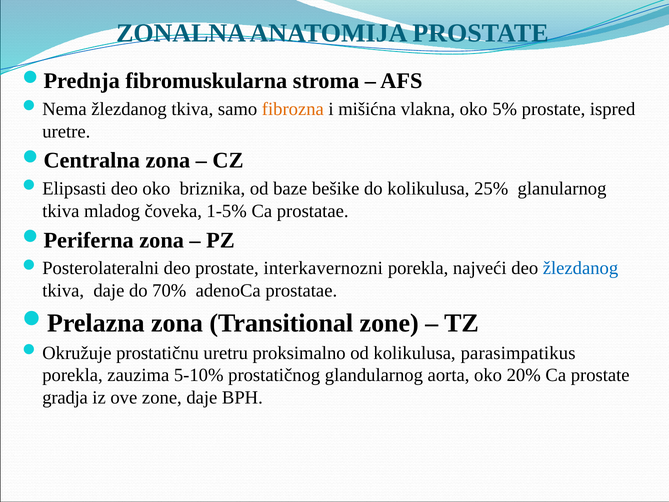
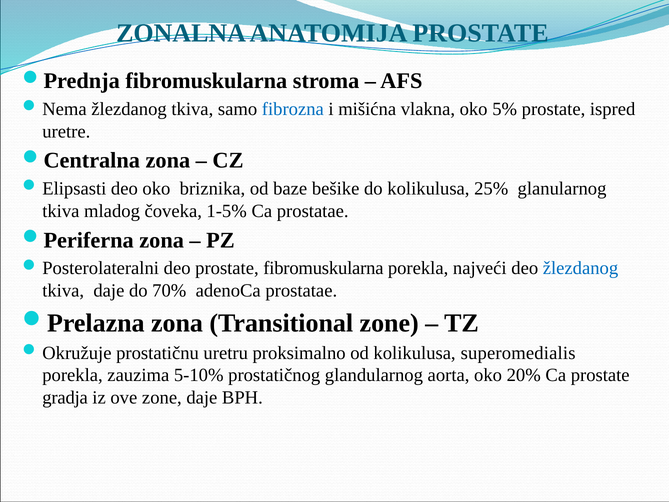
fibrozna colour: orange -> blue (293, 109)
prostate interkavernozni: interkavernozni -> fibromuskularna (323, 268)
parasimpatikus: parasimpatikus -> superomedialis (518, 353)
